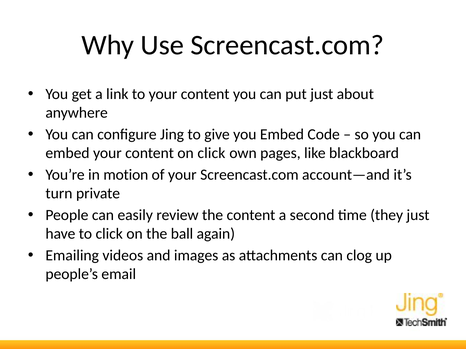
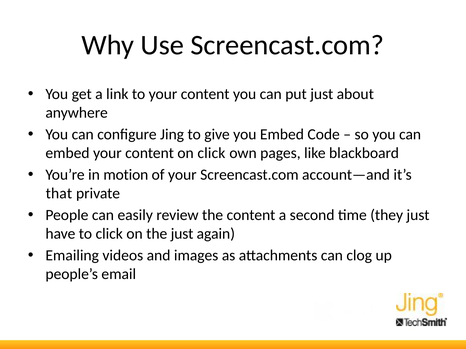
turn: turn -> that (59, 194)
the ball: ball -> just (182, 234)
